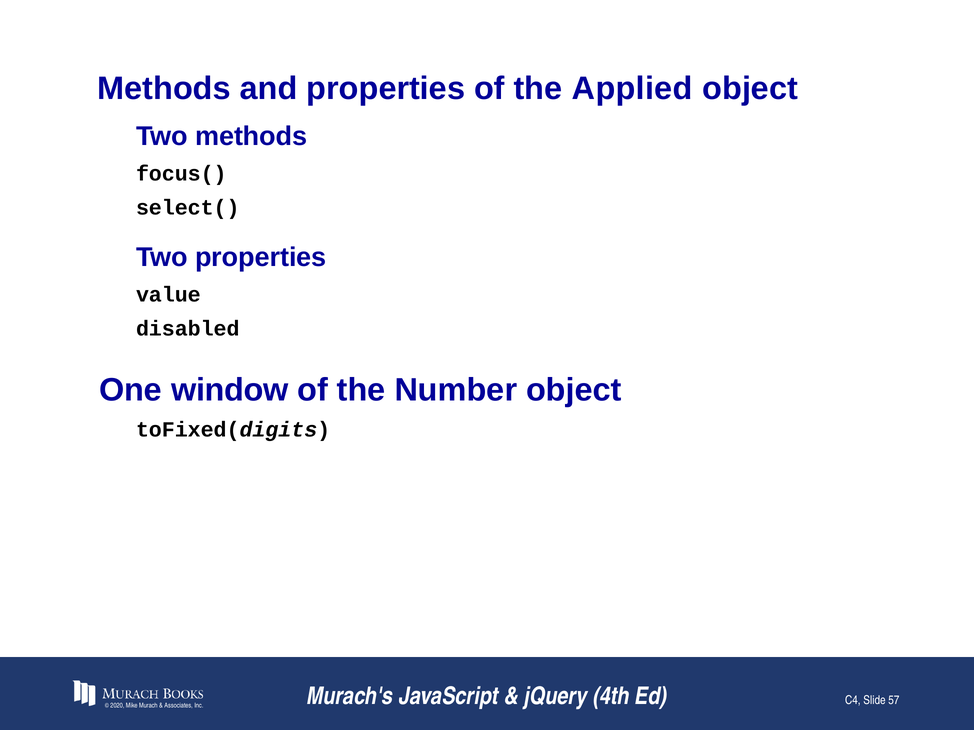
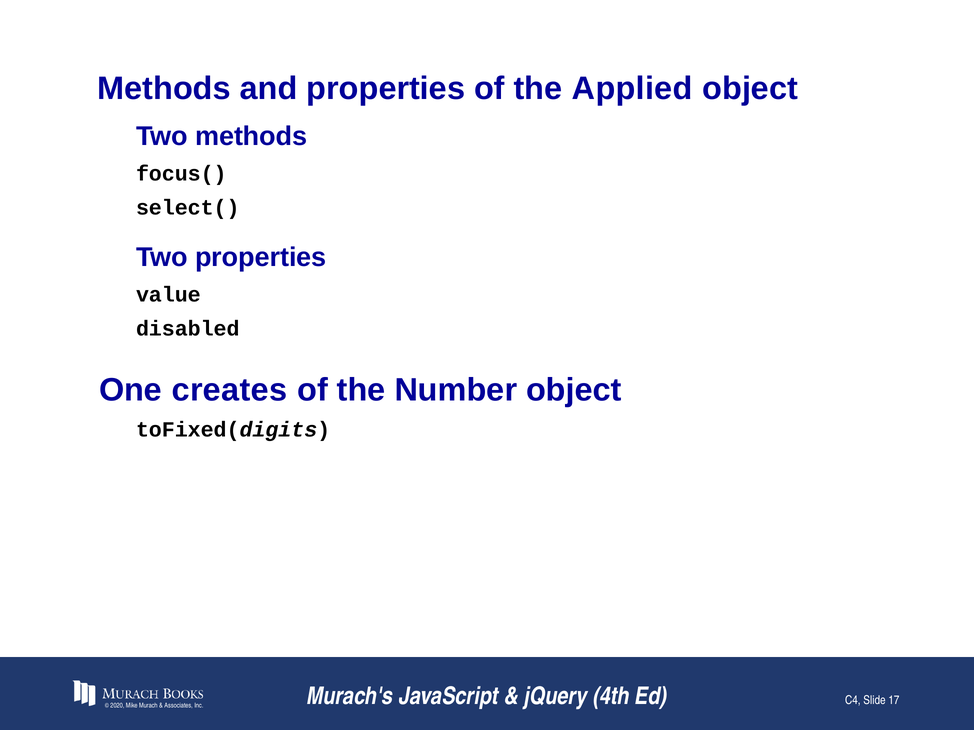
window: window -> creates (229, 390)
57: 57 -> 17 (894, 701)
